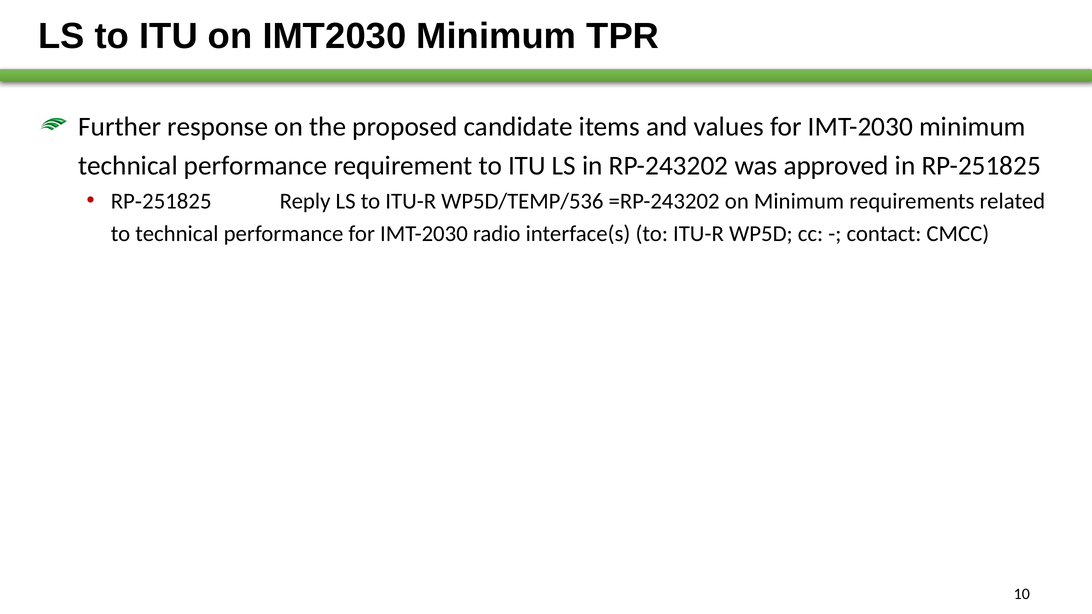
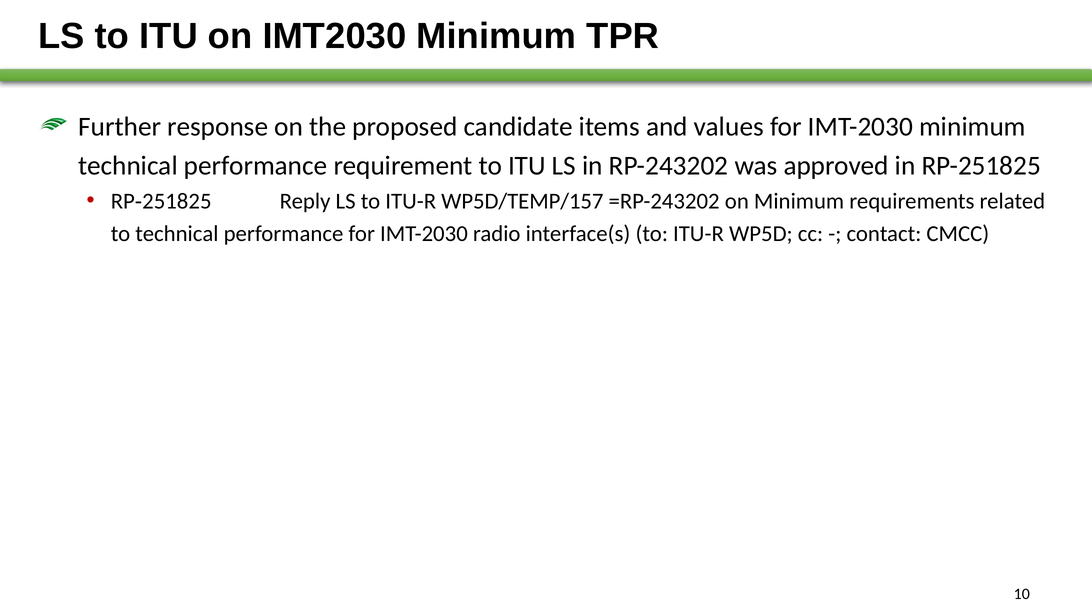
WP5D/TEMP/536: WP5D/TEMP/536 -> WP5D/TEMP/157 (522, 201)
